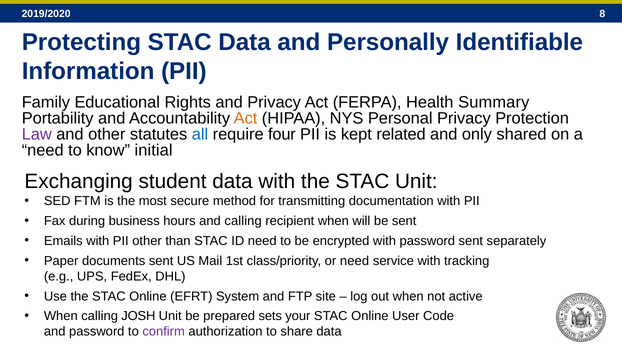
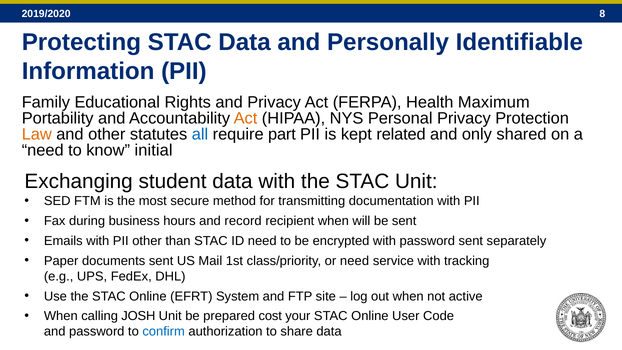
Summary: Summary -> Maximum (494, 102)
Law colour: purple -> orange (37, 134)
four: four -> part (282, 134)
and calling: calling -> record (243, 221)
sets: sets -> cost (270, 316)
confirm colour: purple -> blue (164, 332)
